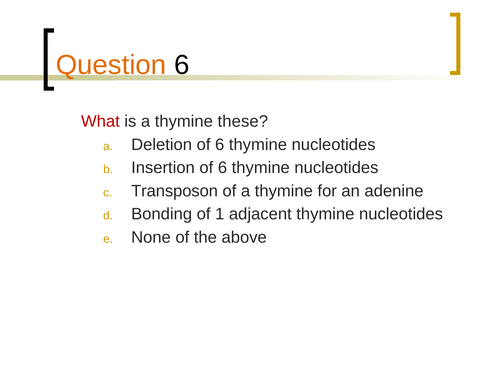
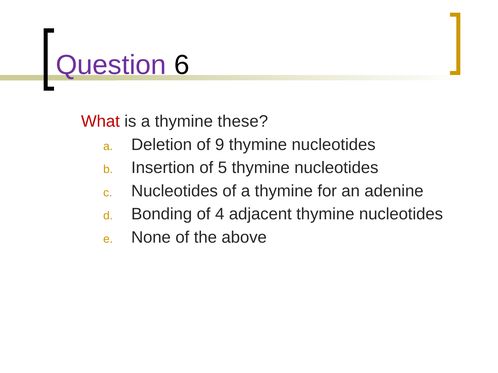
Question colour: orange -> purple (111, 65)
Deletion of 6: 6 -> 9 (220, 145)
Insertion of 6: 6 -> 5 (223, 168)
Transposon: Transposon -> Nucleotides (175, 191)
1: 1 -> 4 (220, 214)
